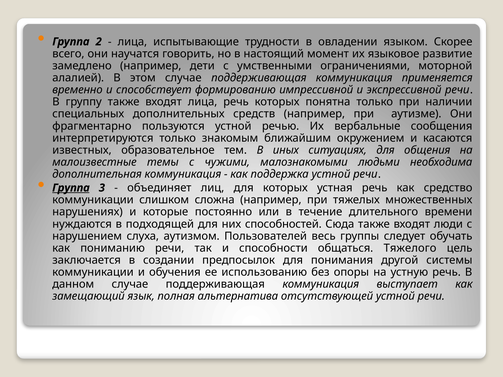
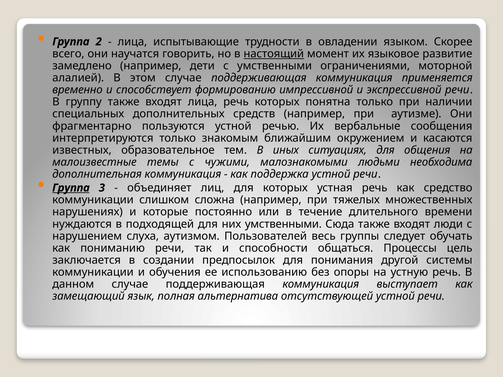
настоящий underline: none -> present (274, 54)
них способностей: способностей -> умственными (283, 224)
Тяжелого: Тяжелого -> Процессы (410, 248)
